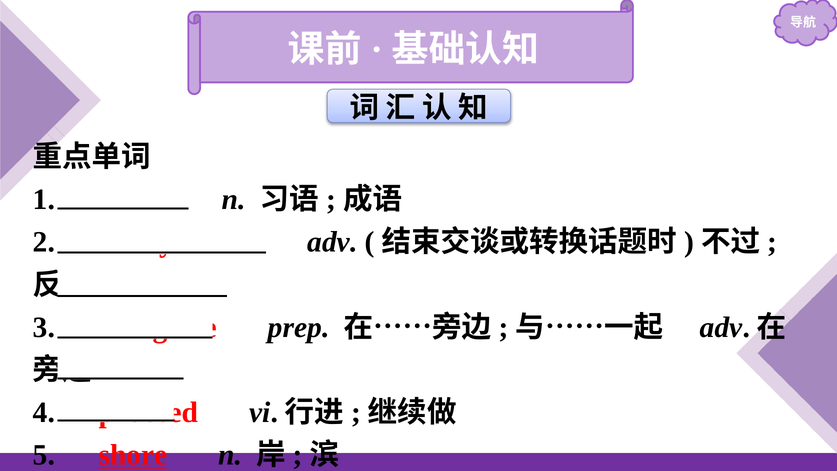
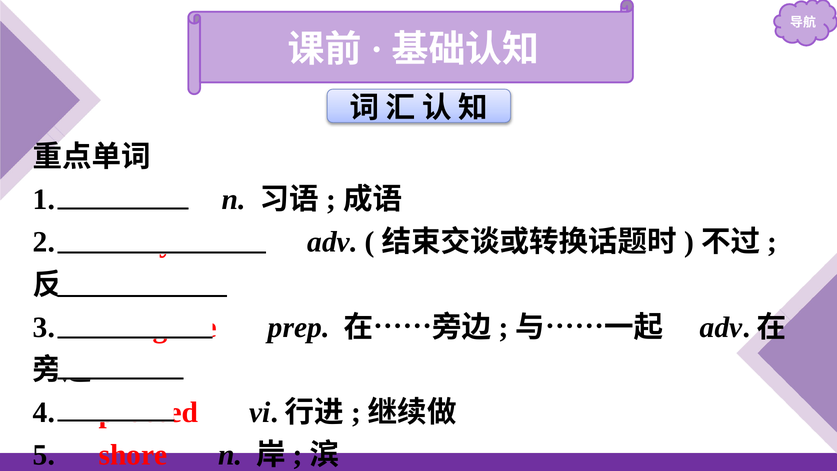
shore underline: present -> none (133, 455)
